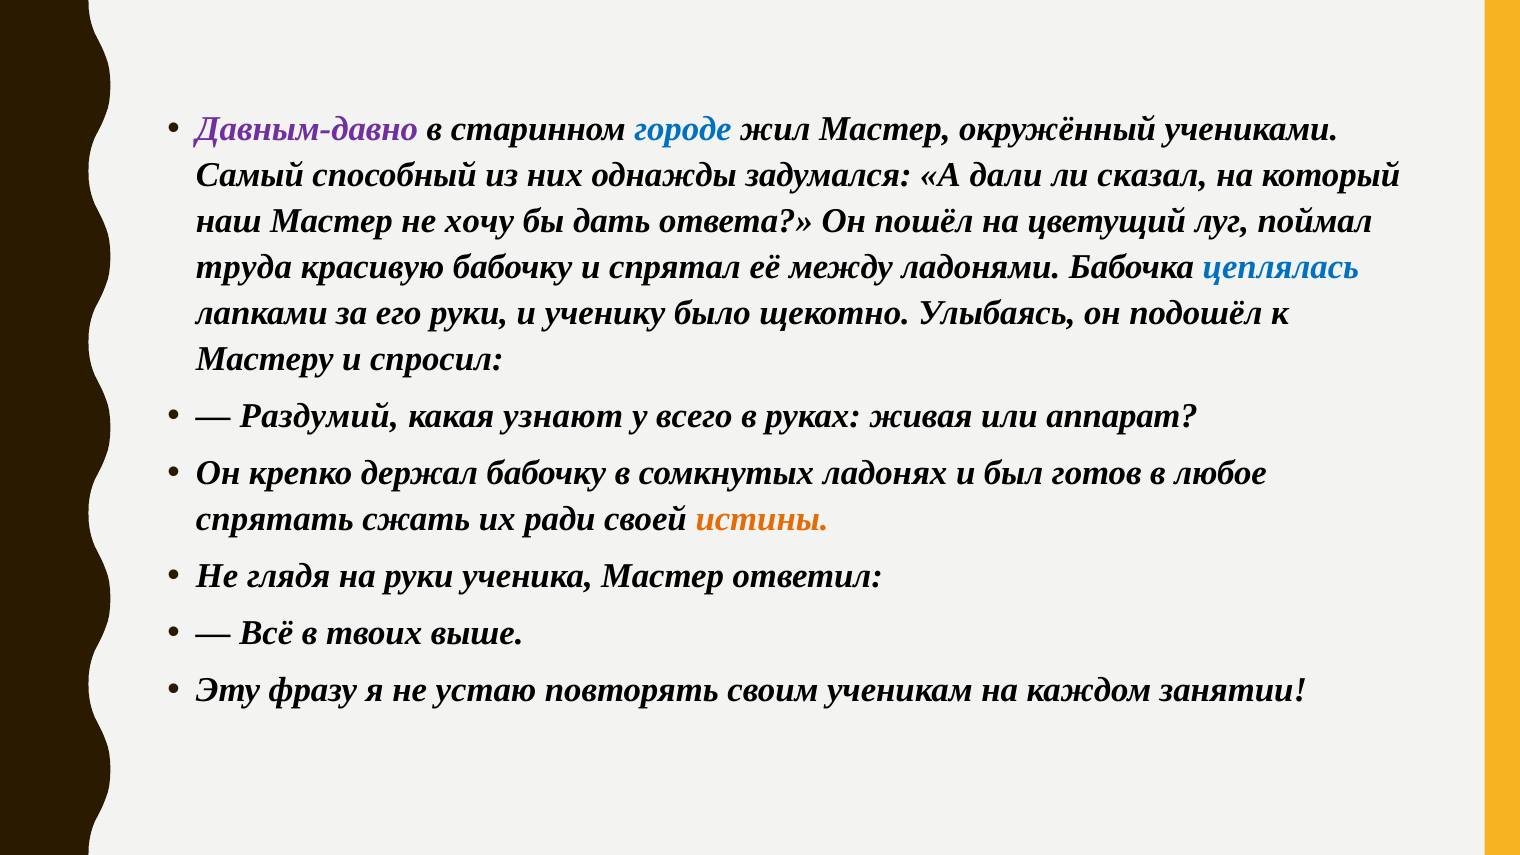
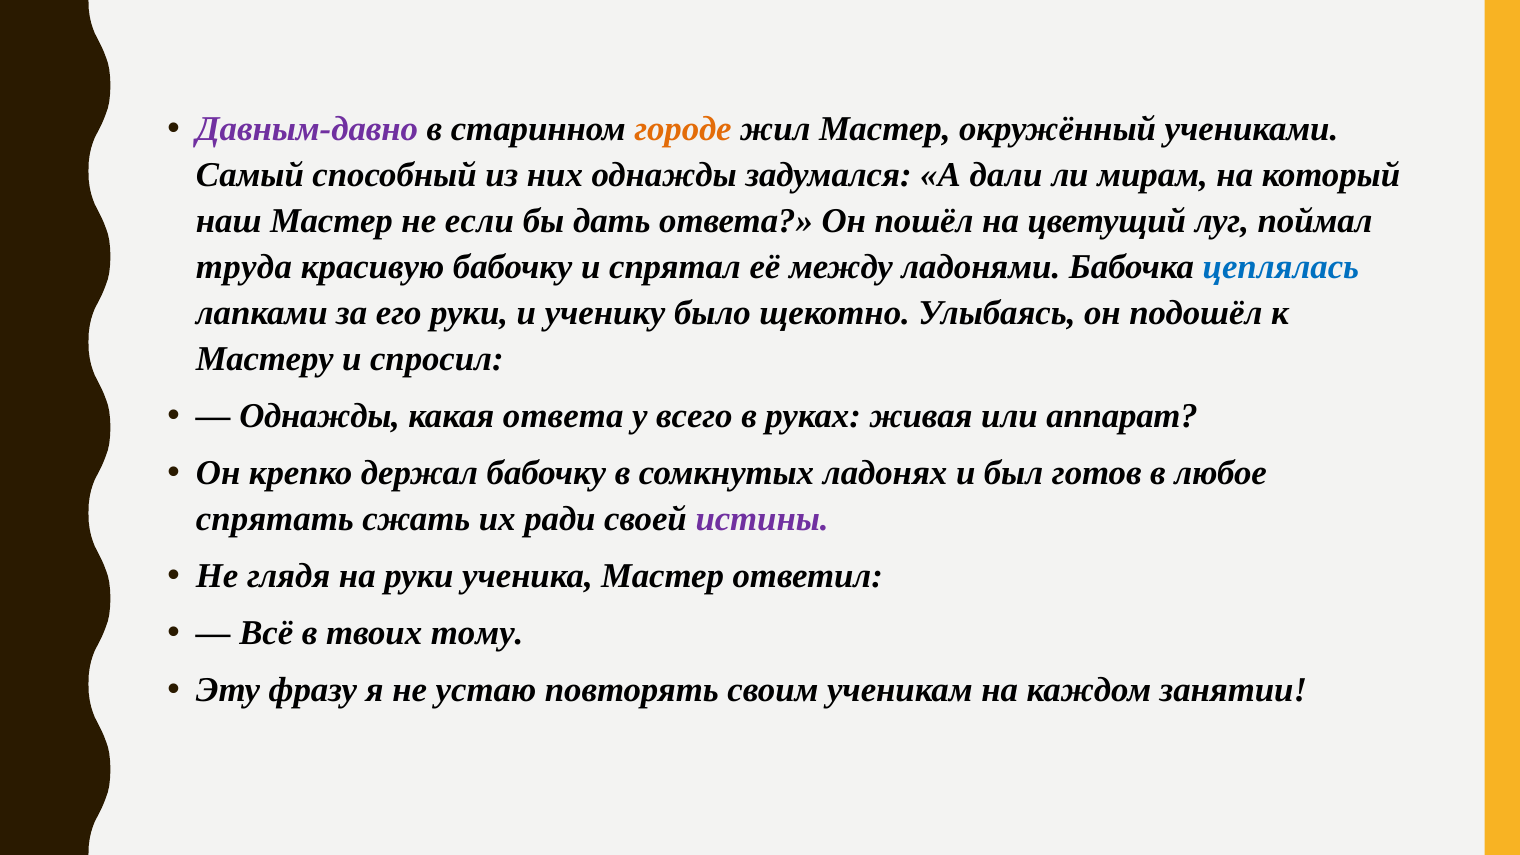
городе colour: blue -> orange (683, 129)
сказал: сказал -> мирам (1153, 175)
хочу: хочу -> если (479, 221)
Раздумий: Раздумий -> Однажды (320, 416)
какая узнают: узнают -> ответа (563, 416)
истины colour: orange -> purple (762, 519)
выше: выше -> тому (477, 633)
